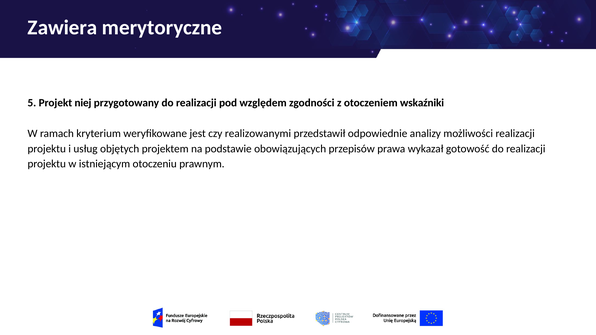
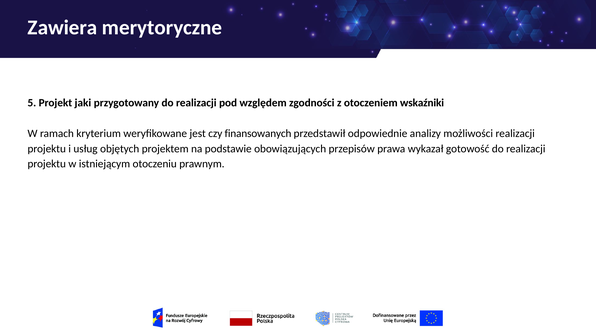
niej: niej -> jaki (83, 103)
realizowanymi: realizowanymi -> finansowanych (258, 134)
